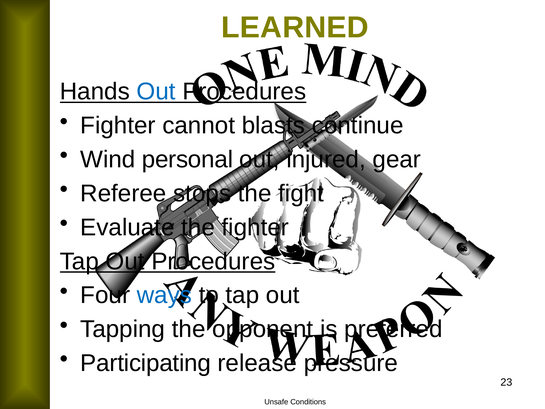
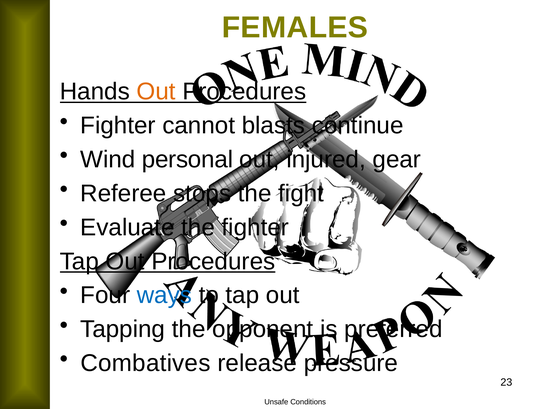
LEARNED: LEARNED -> FEMALES (295, 28)
Out colour: blue -> orange (156, 92)
Participating: Participating -> Combatives (145, 363)
